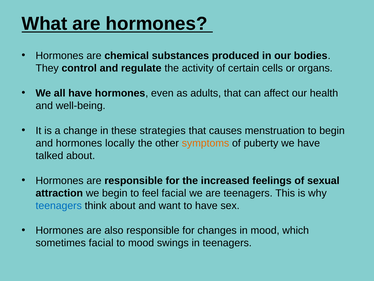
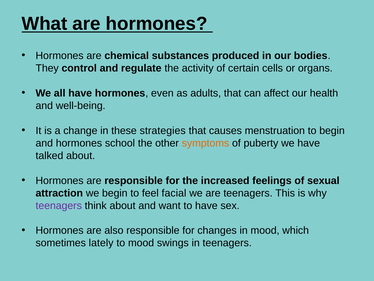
locally: locally -> school (120, 143)
teenagers colour: blue -> purple (59, 205)
sometimes facial: facial -> lately (101, 243)
